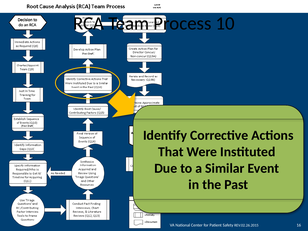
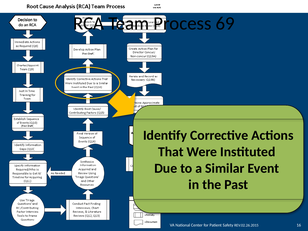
10: 10 -> 69 (225, 23)
